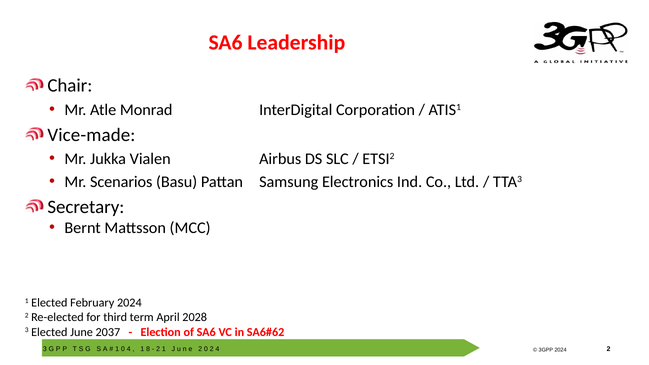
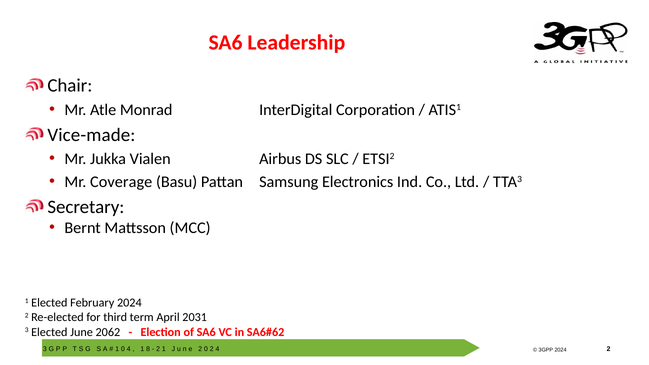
Scenarios: Scenarios -> Coverage (121, 182)
2028: 2028 -> 2031 (195, 317)
2037: 2037 -> 2062 (108, 332)
